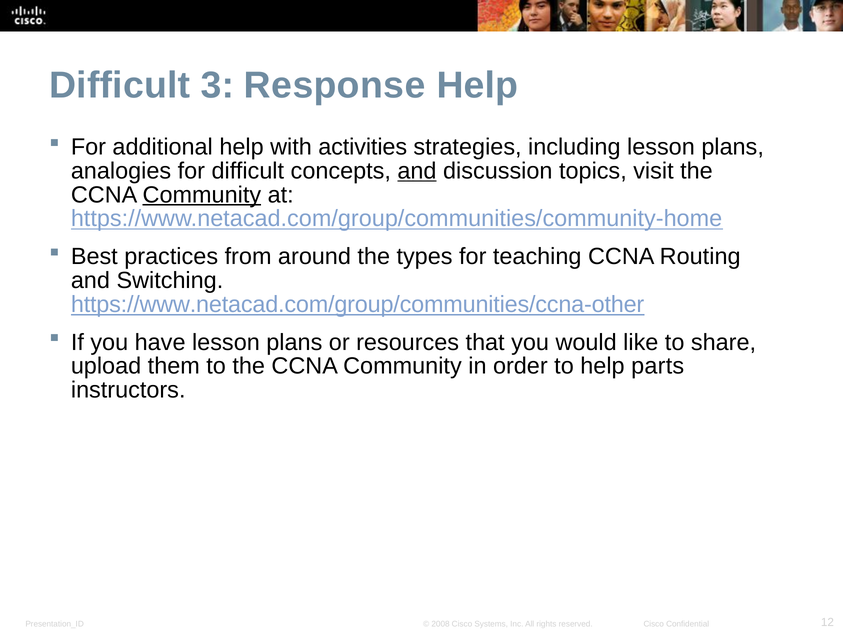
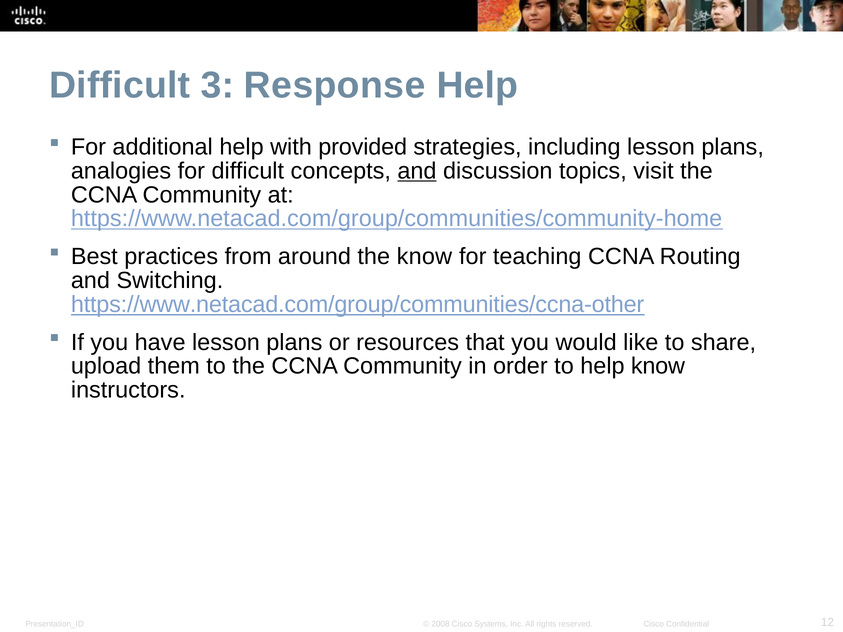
activities: activities -> provided (363, 147)
Community underline: present -> none (202, 195)
the types: types -> know (424, 257)
help parts: parts -> know (658, 366)
